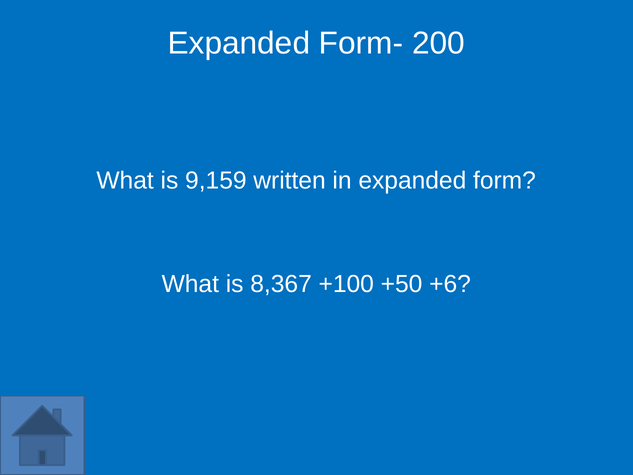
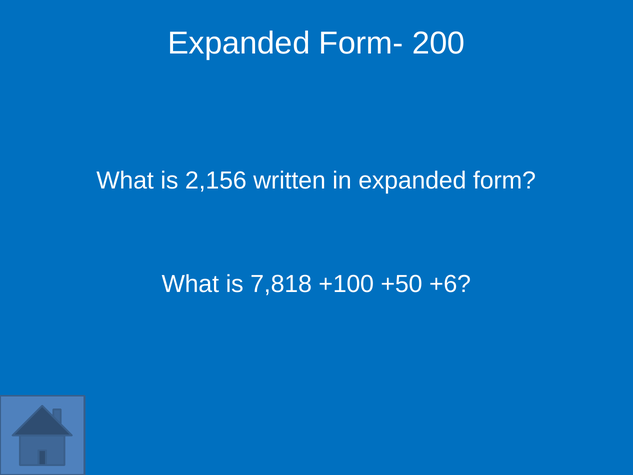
9,159: 9,159 -> 2,156 (216, 181)
8,367: 8,367 -> 7,818 (281, 284)
